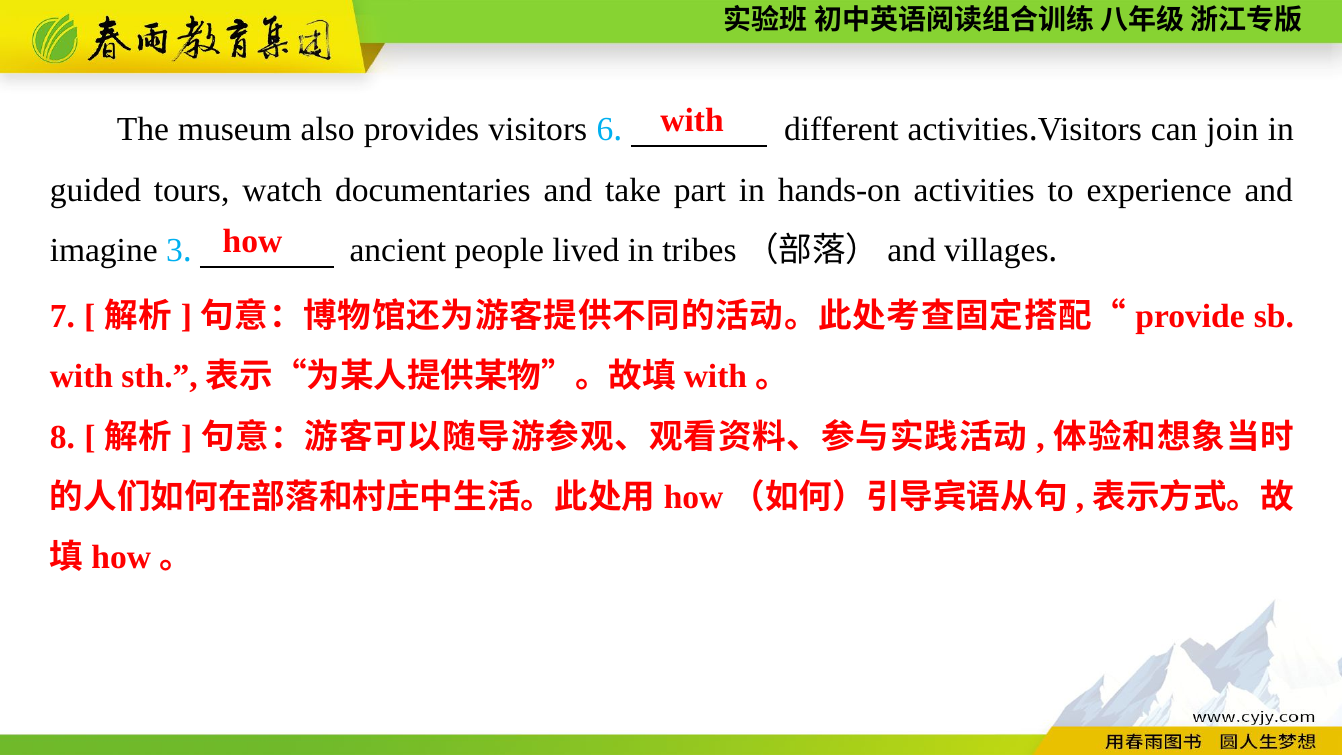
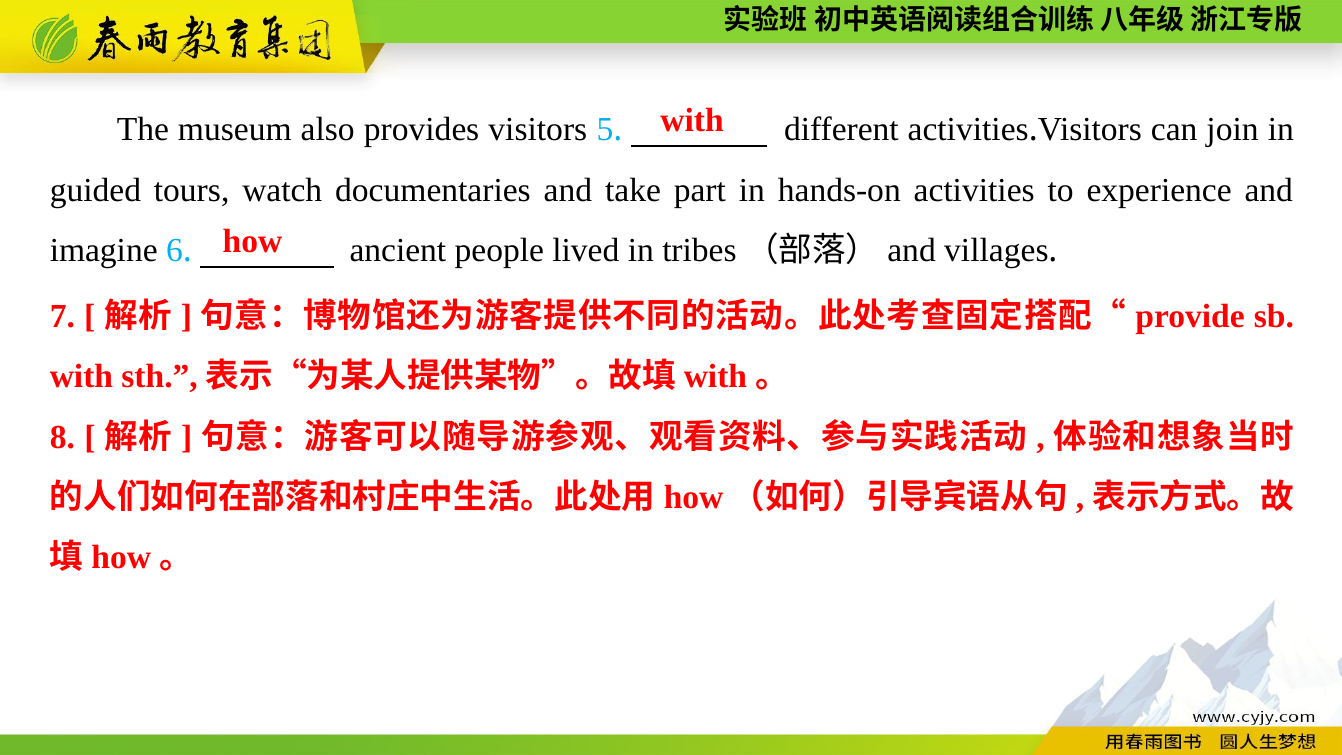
6: 6 -> 5 (605, 130)
3: 3 -> 6 (175, 251)
